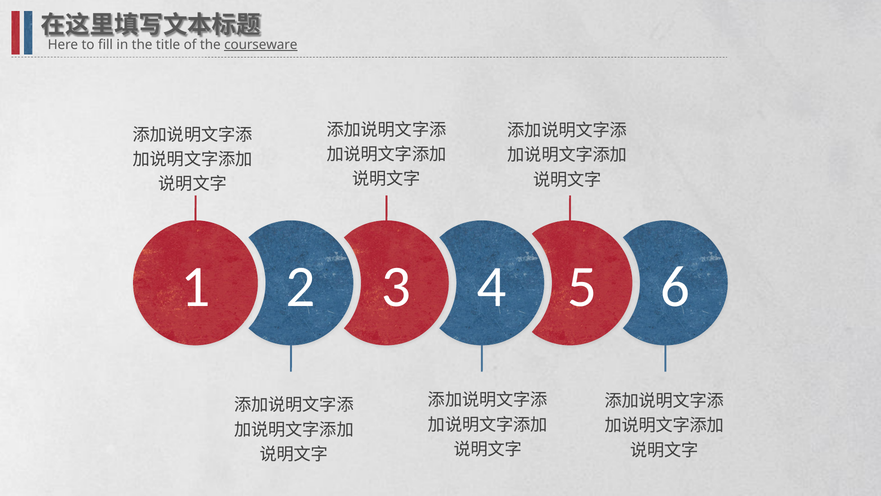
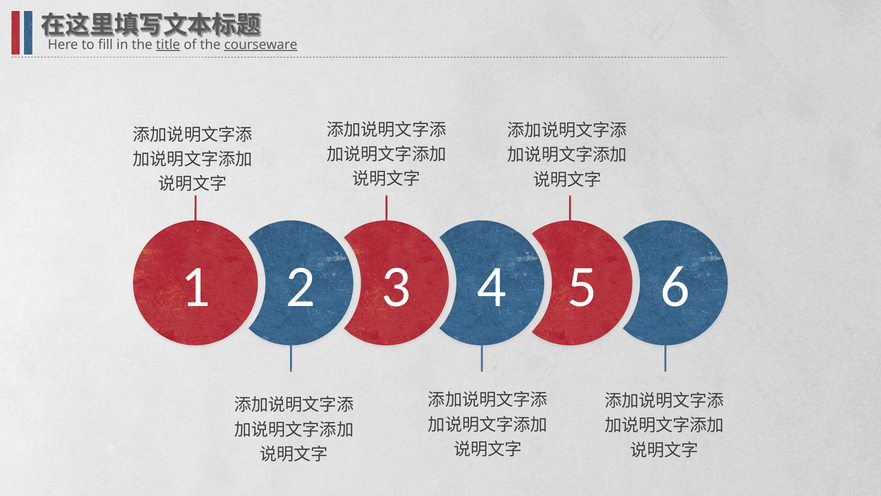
title underline: none -> present (168, 45)
